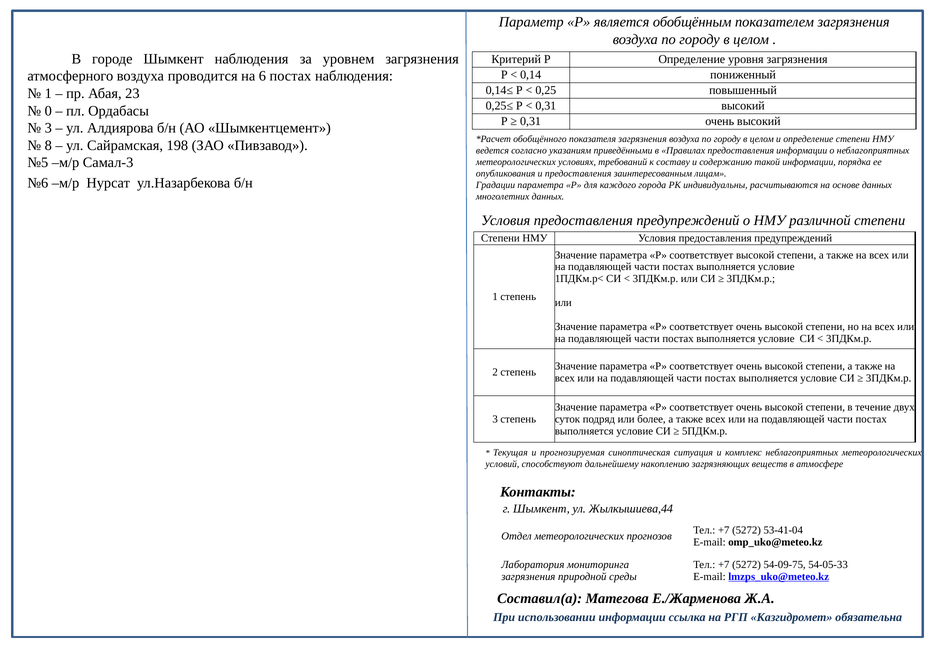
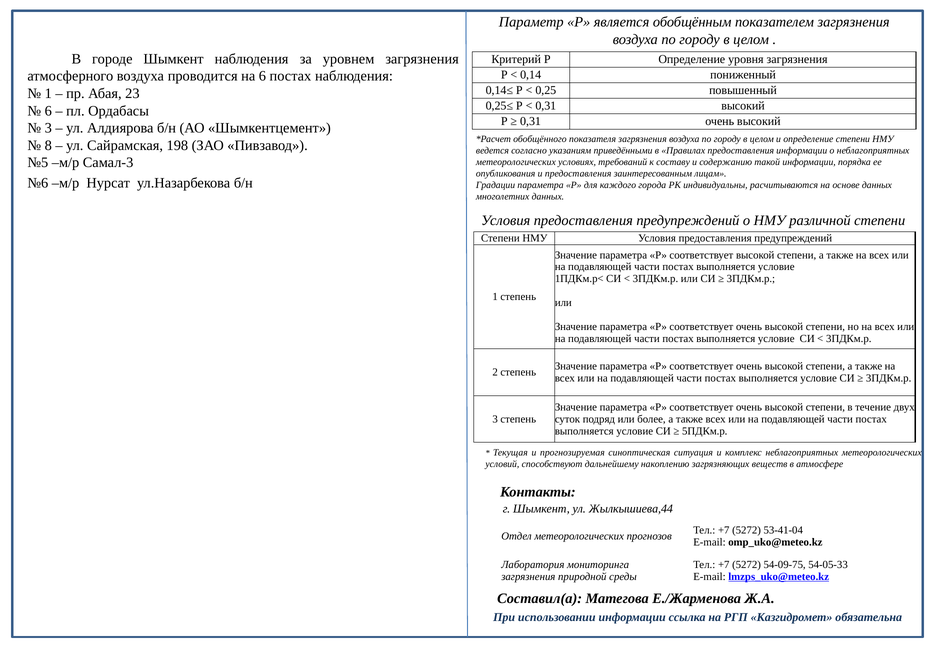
0: 0 -> 6 (48, 111)
